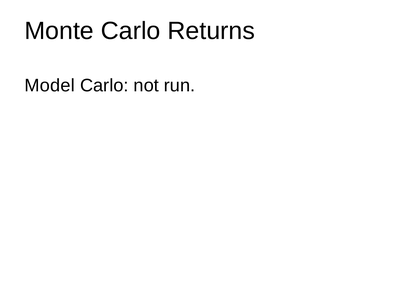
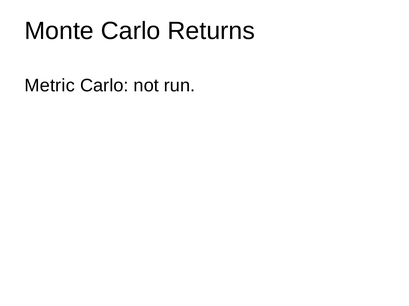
Model: Model -> Metric (50, 86)
